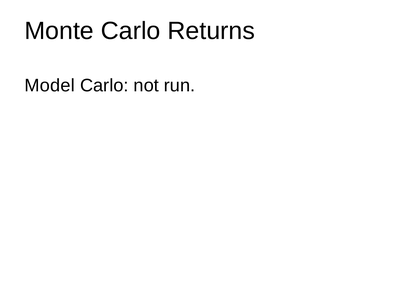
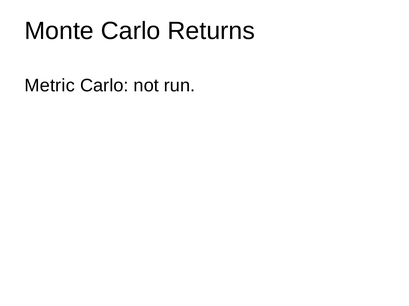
Model: Model -> Metric (50, 86)
